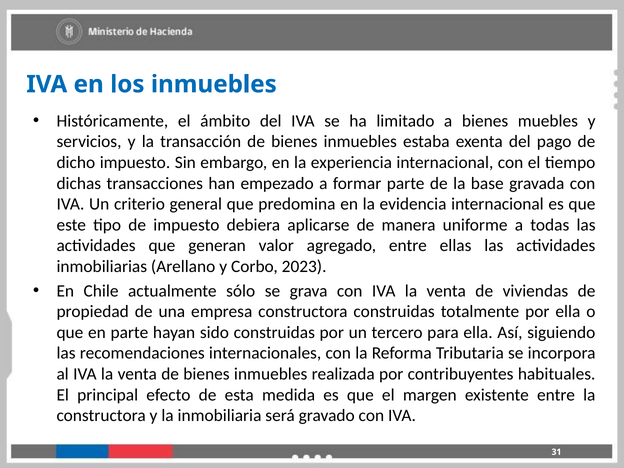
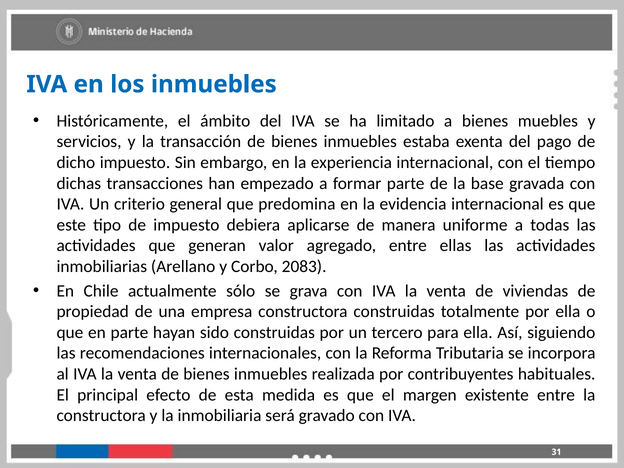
2023: 2023 -> 2083 (304, 267)
